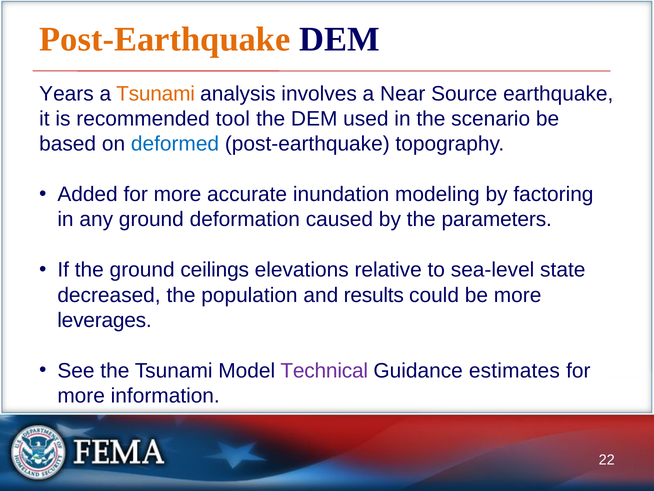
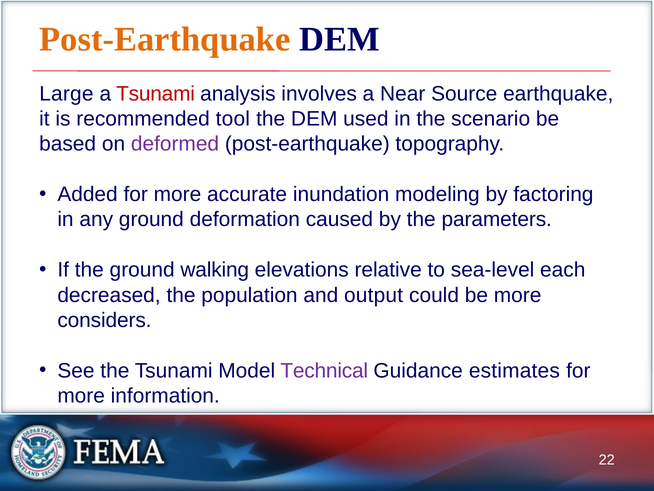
Years: Years -> Large (66, 94)
Tsunami colour: orange -> red (156, 94)
deformed colour: blue -> purple (175, 144)
ceilings: ceilings -> walking (215, 270)
state: state -> each (563, 270)
results: results -> output (374, 295)
leverages: leverages -> considers (104, 320)
